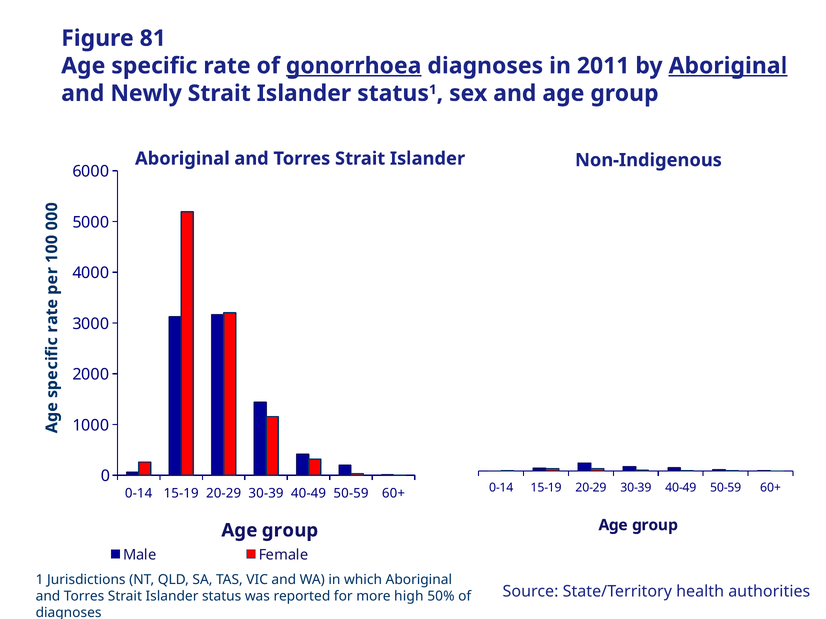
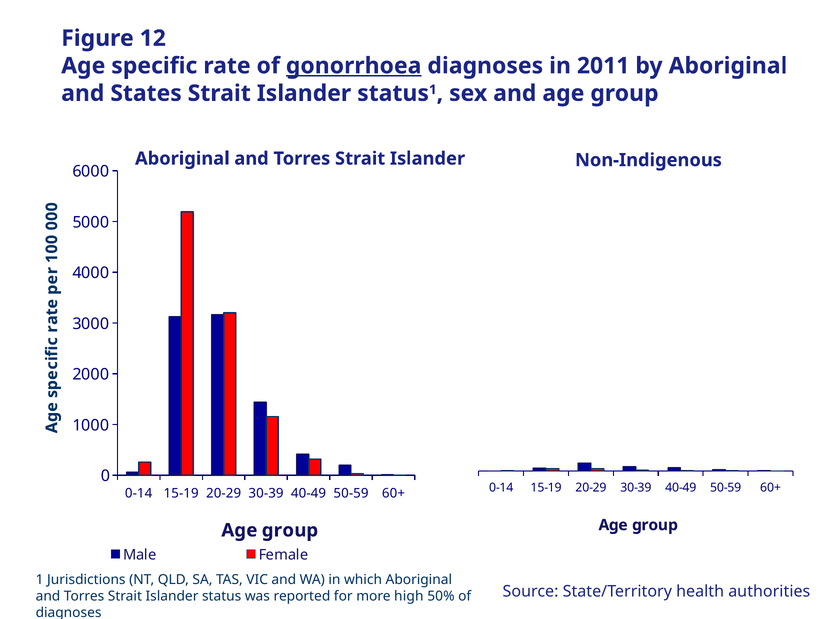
81: 81 -> 12 (153, 38)
Aboriginal underline: present -> none (728, 66)
Newly: Newly -> States (146, 93)
